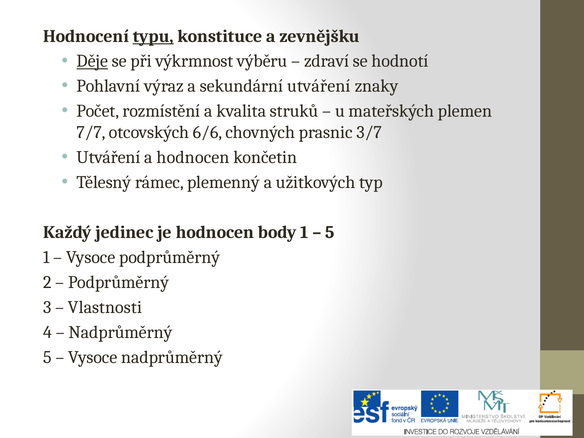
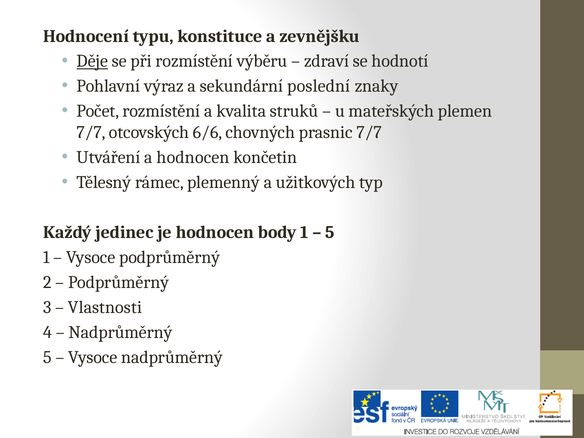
typu underline: present -> none (153, 36)
při výkrmnost: výkrmnost -> rozmístění (194, 61)
sekundární utváření: utváření -> poslední (319, 86)
prasnic 3/7: 3/7 -> 7/7 (369, 132)
